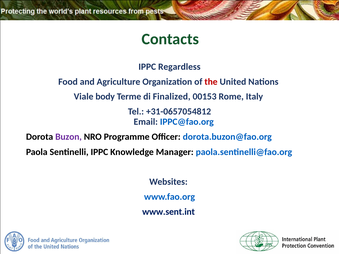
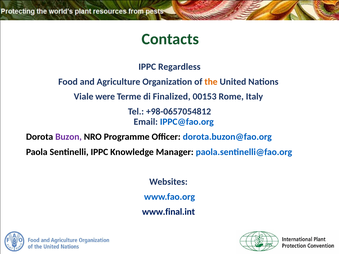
the colour: red -> orange (211, 82)
body: body -> were (105, 97)
+31-0657054812: +31-0657054812 -> +98-0657054812 (179, 112)
www.sent.int: www.sent.int -> www.final.int (169, 212)
